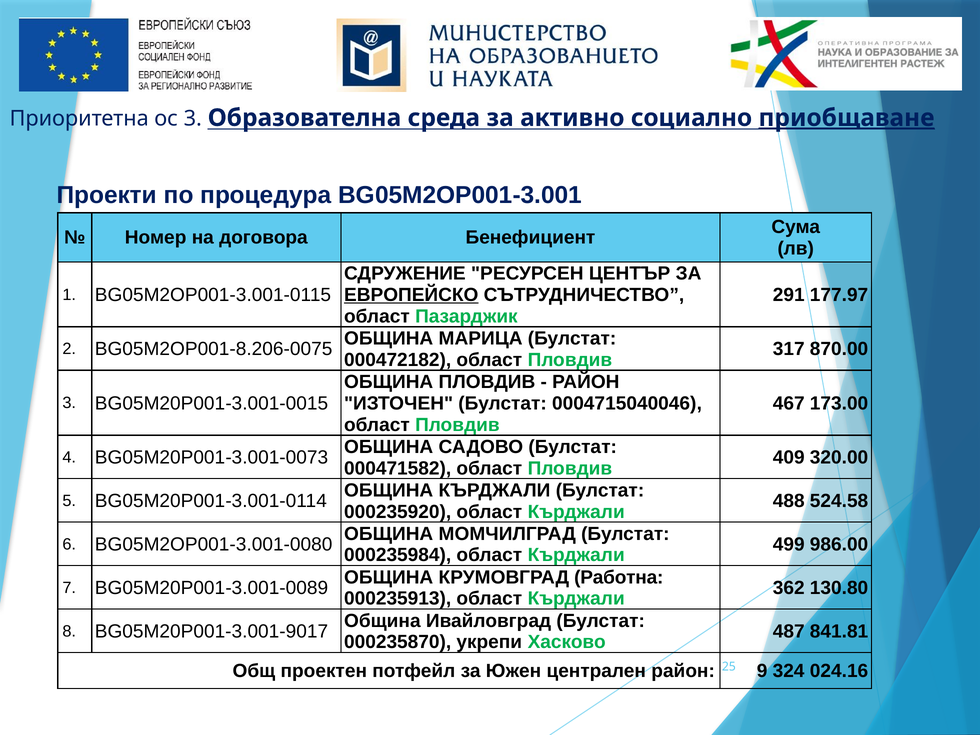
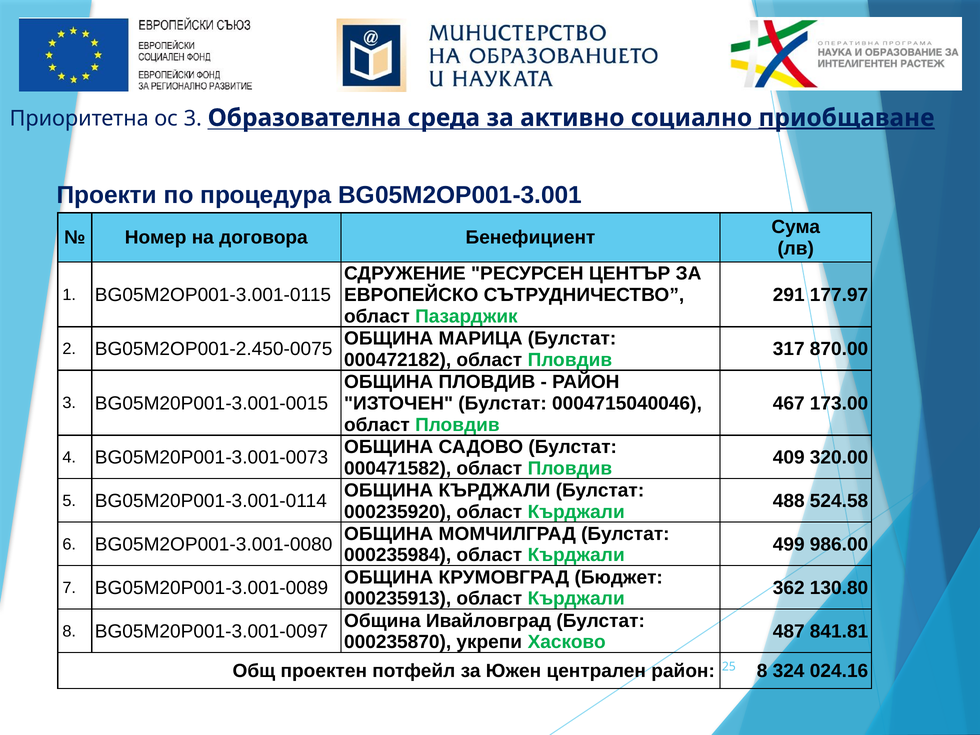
ЕВРОПЕЙСКО underline: present -> none (411, 295)
BG05M2OP001-8.206-0075: BG05M2OP001-8.206-0075 -> BG05M2OP001-2.450-0075 (214, 349)
Работна: Работна -> Бюджет (619, 577)
BG05M20P001-3.001-9017: BG05M20P001-3.001-9017 -> BG05M20P001-3.001-0097 (211, 631)
район 9: 9 -> 8 (762, 671)
